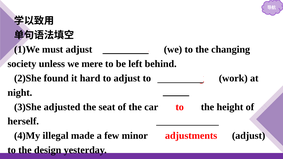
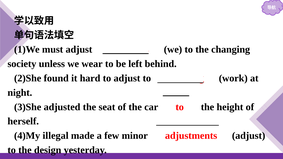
mere: mere -> wear (92, 64)
